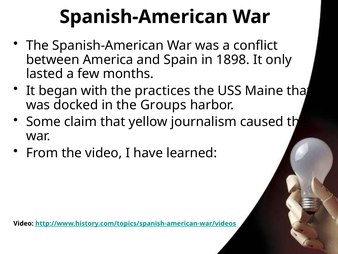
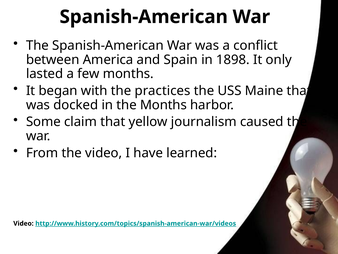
the Groups: Groups -> Months (163, 105)
